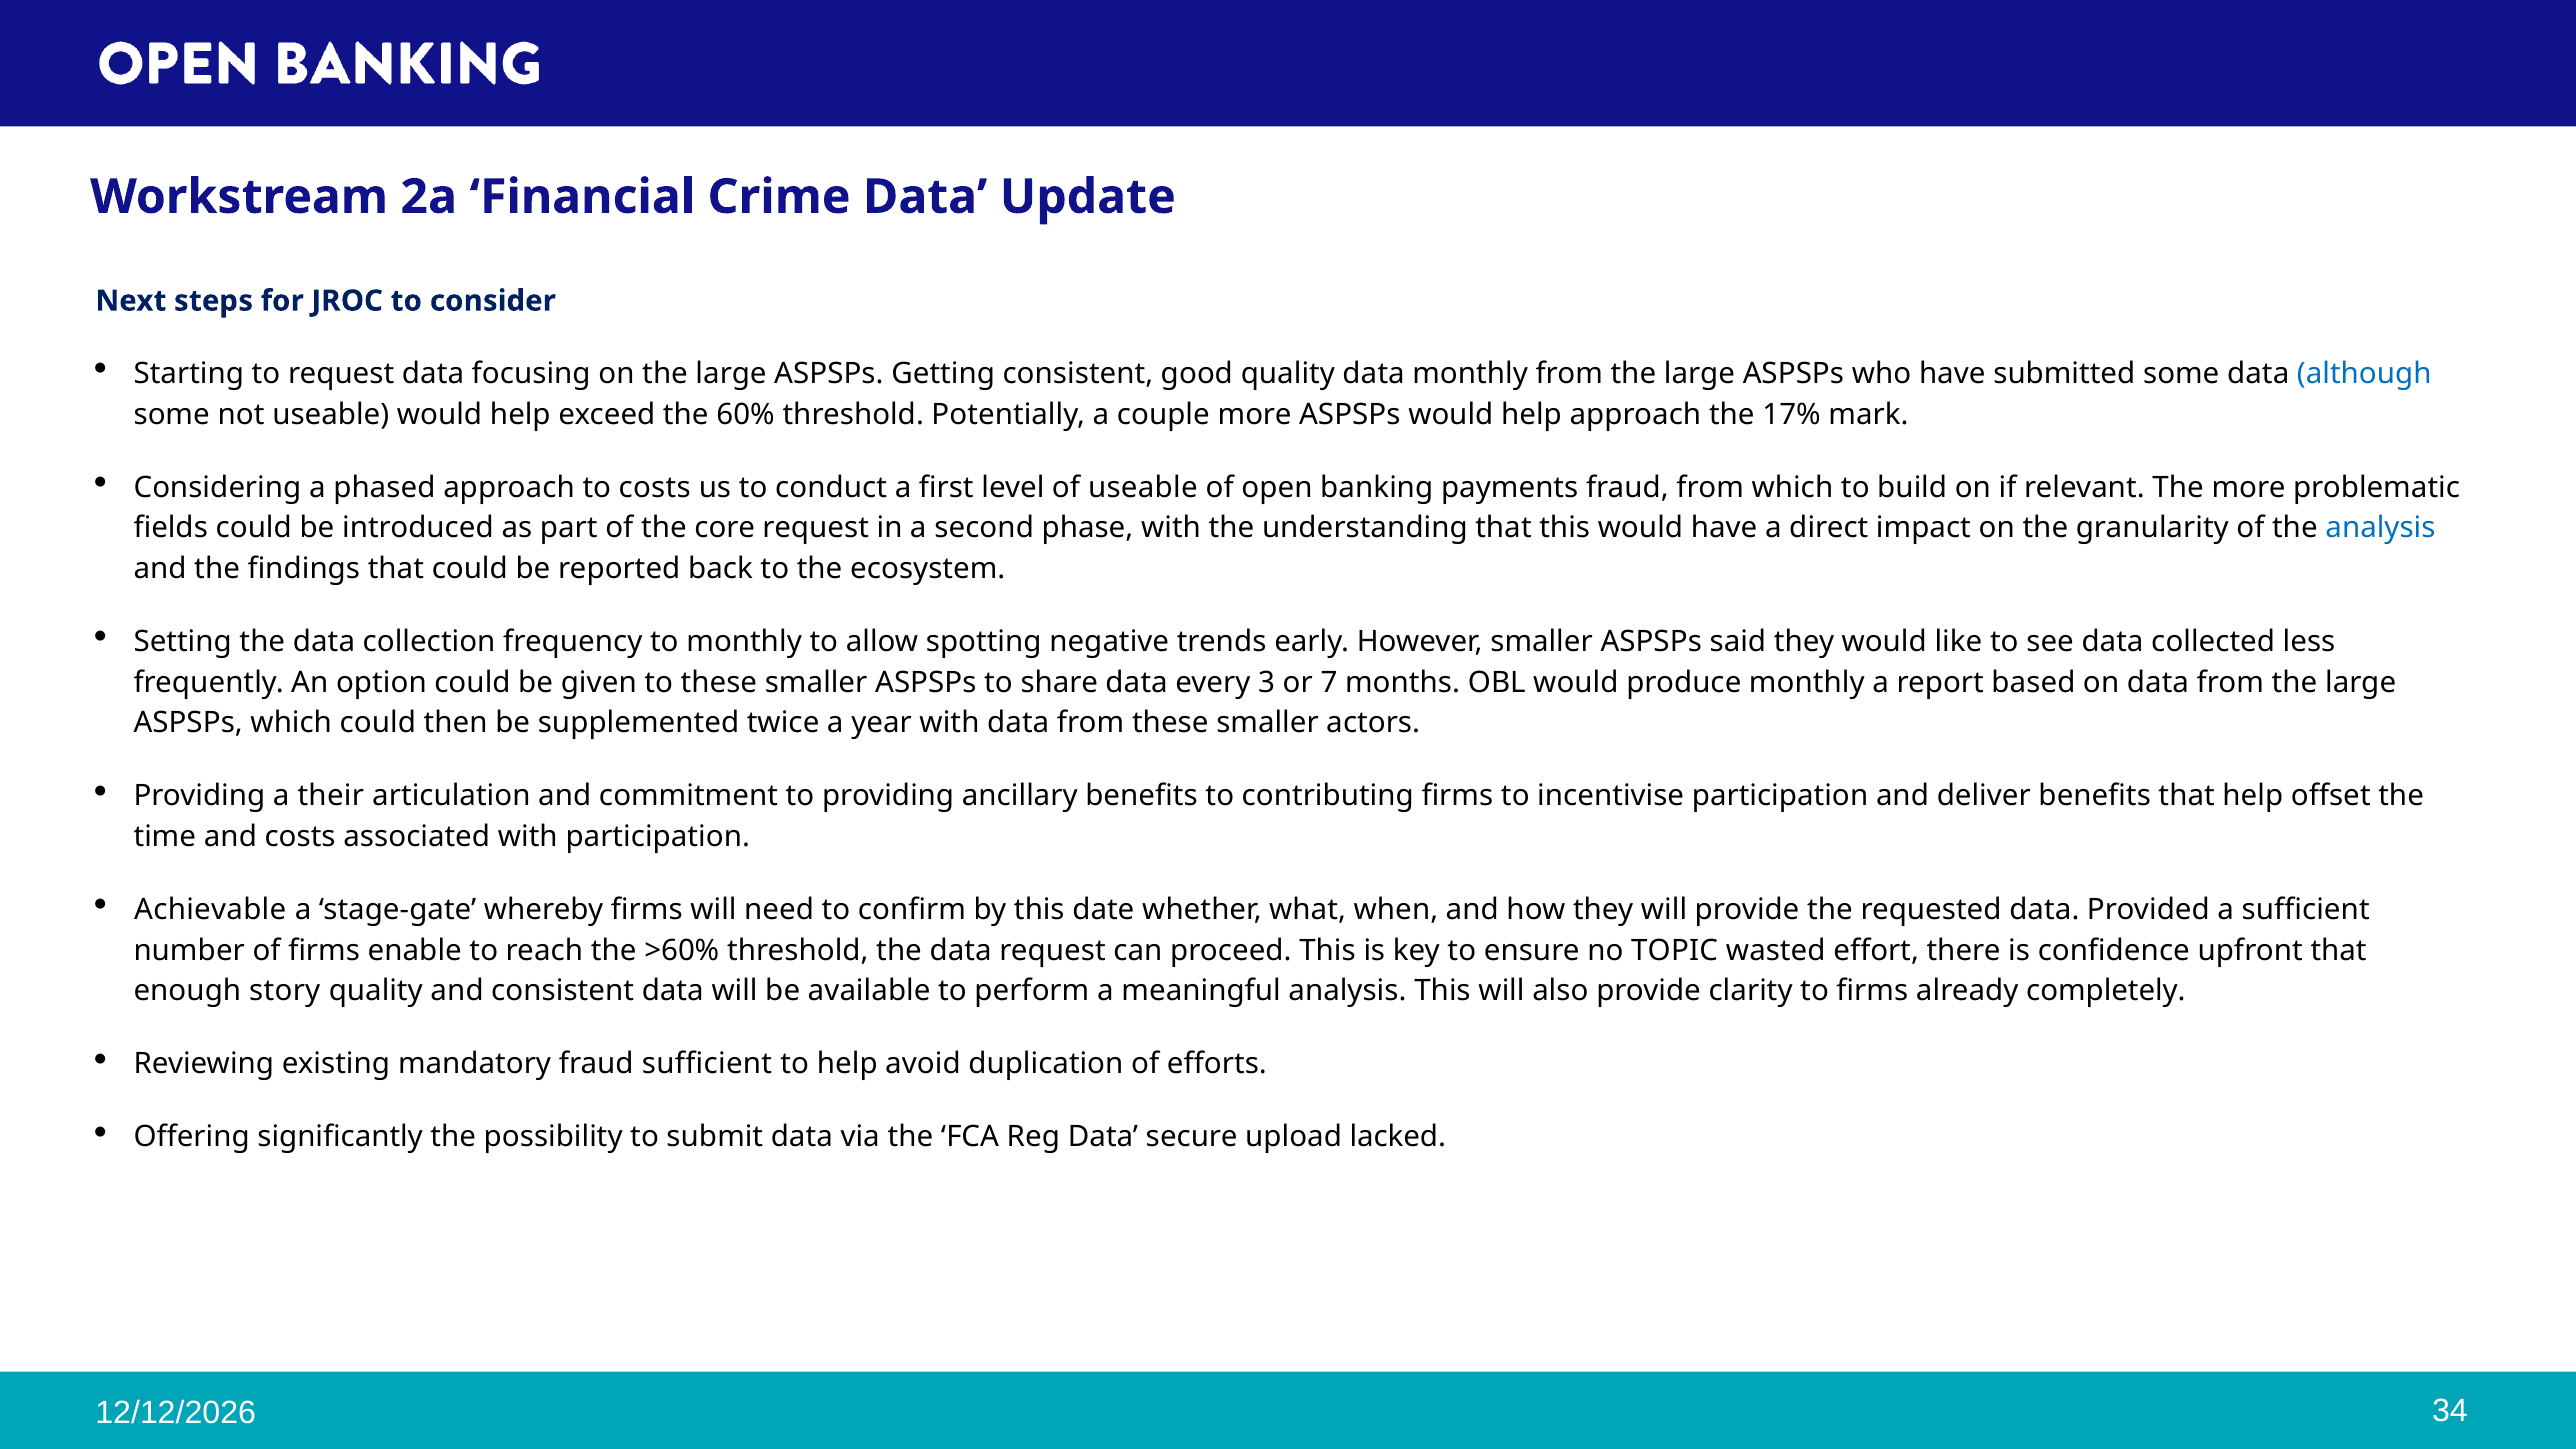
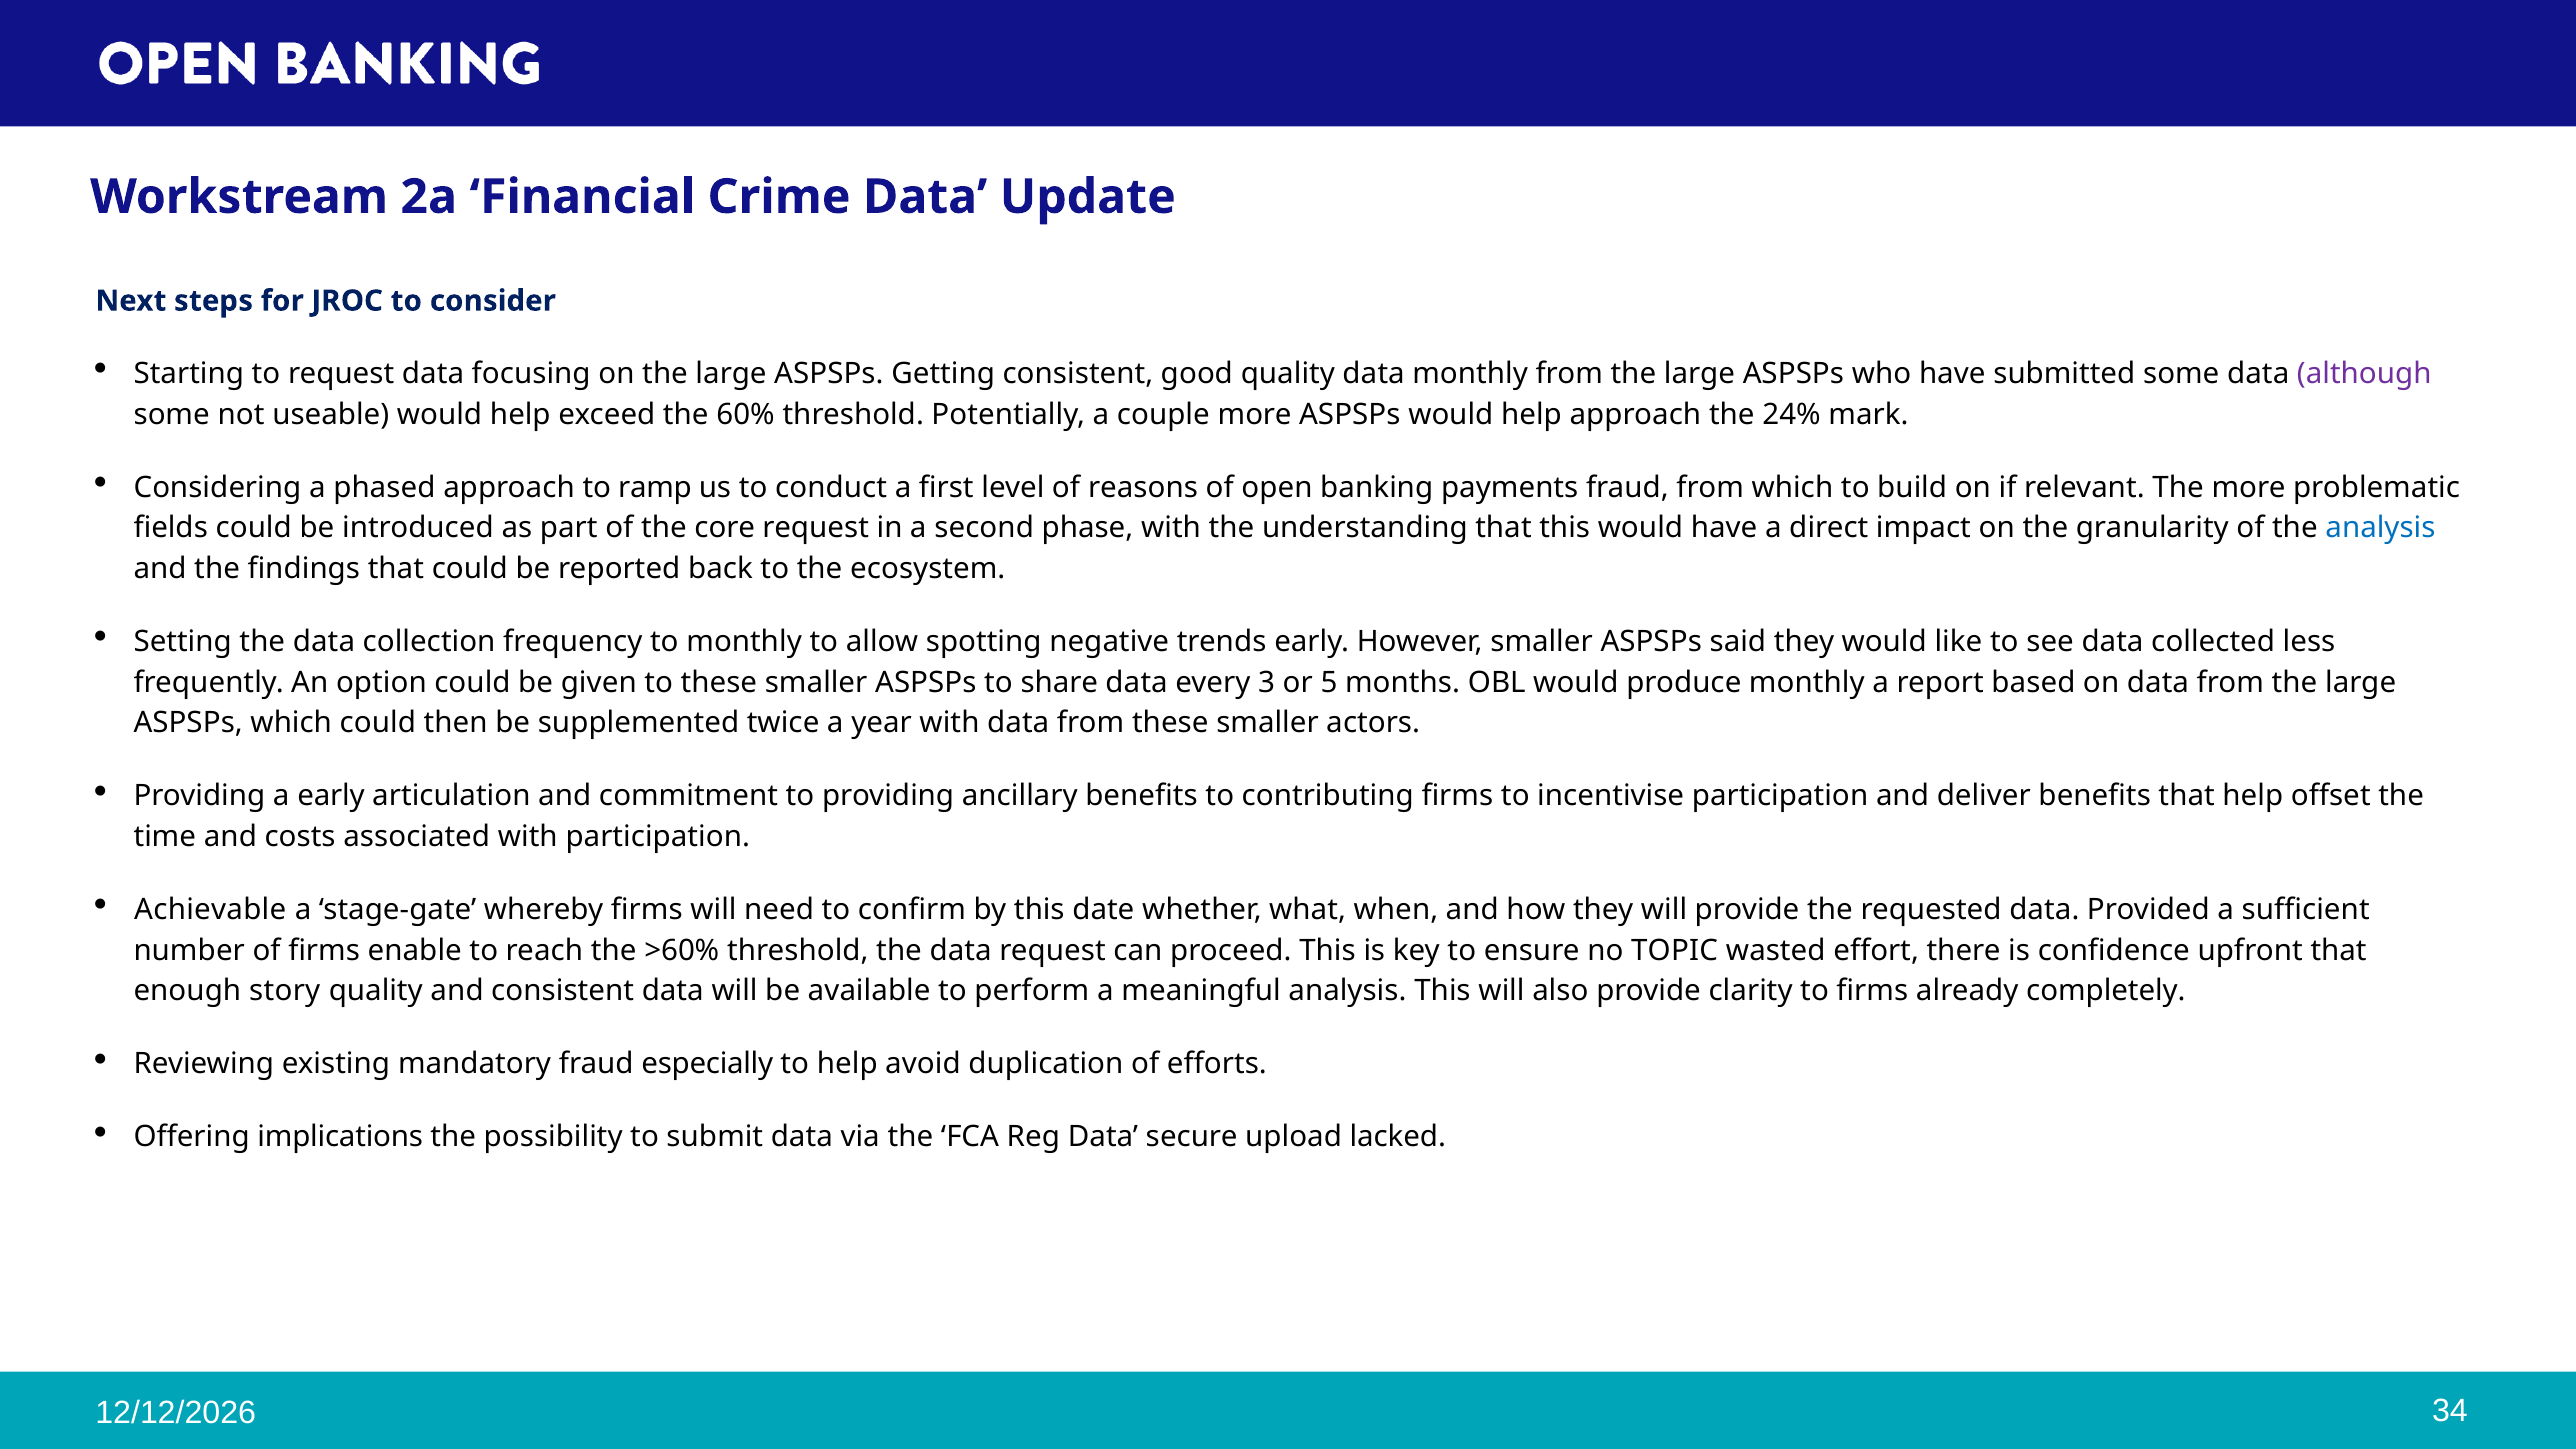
although colour: blue -> purple (2364, 374)
17%: 17% -> 24% (1792, 415)
to costs: costs -> ramp (655, 487)
of useable: useable -> reasons (1143, 487)
7: 7 -> 5 (1329, 683)
a their: their -> early (331, 796)
fraud sufficient: sufficient -> especially (707, 1064)
significantly: significantly -> implications (340, 1137)
